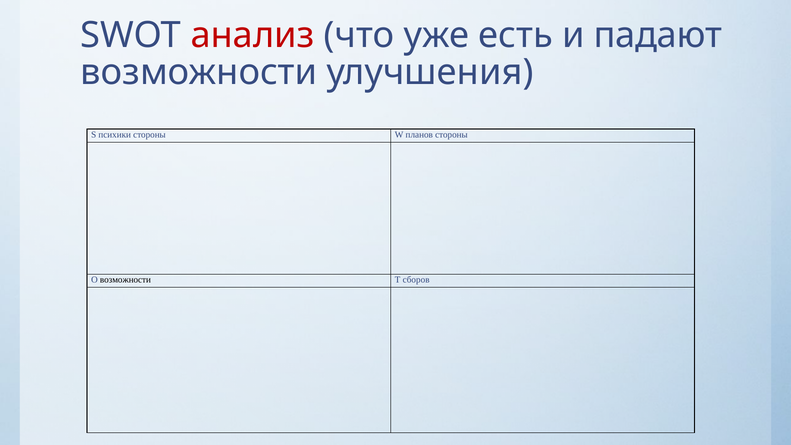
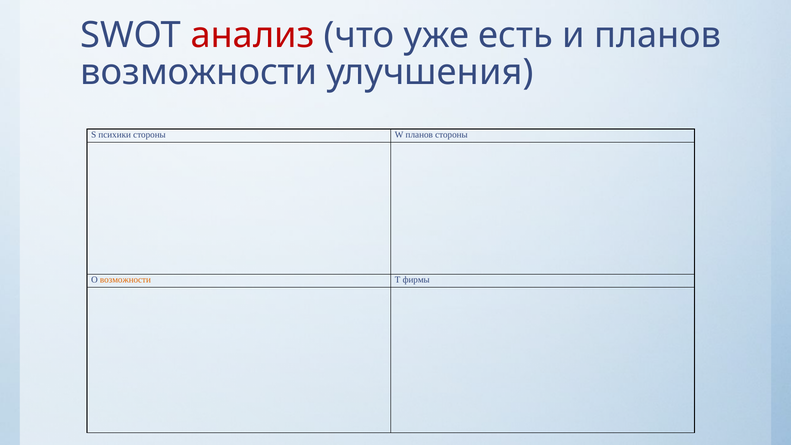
и падают: падают -> планов (658, 35)
возможности colour: black -> orange (125, 280)
сборов: сборов -> фирмы (416, 280)
